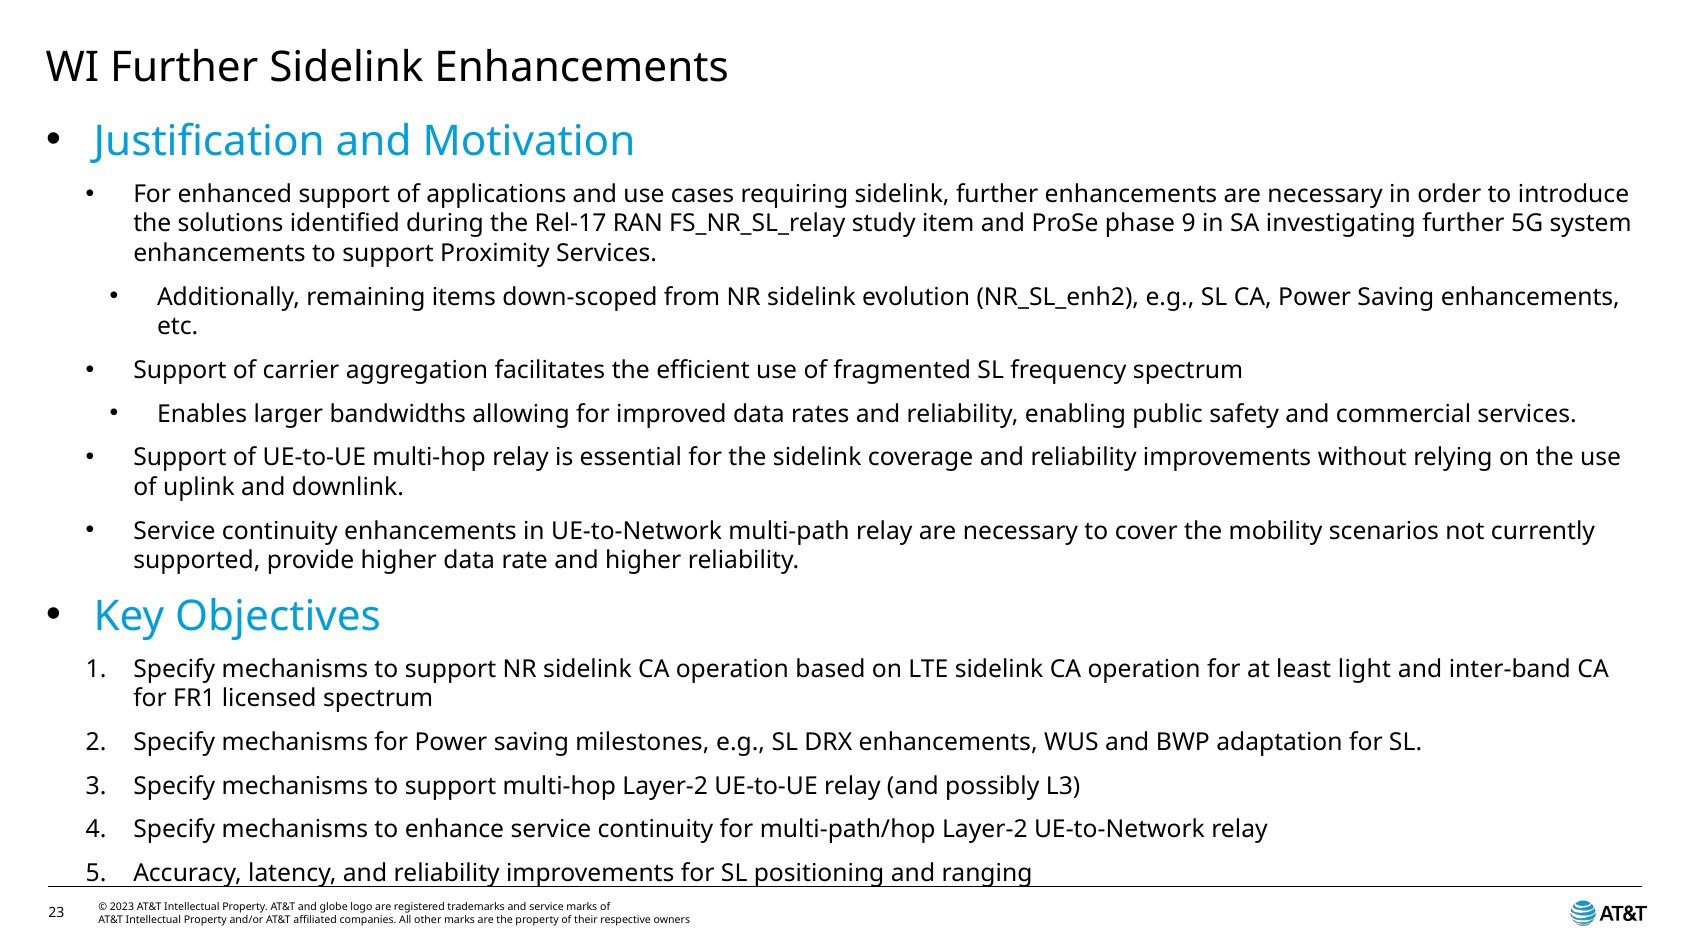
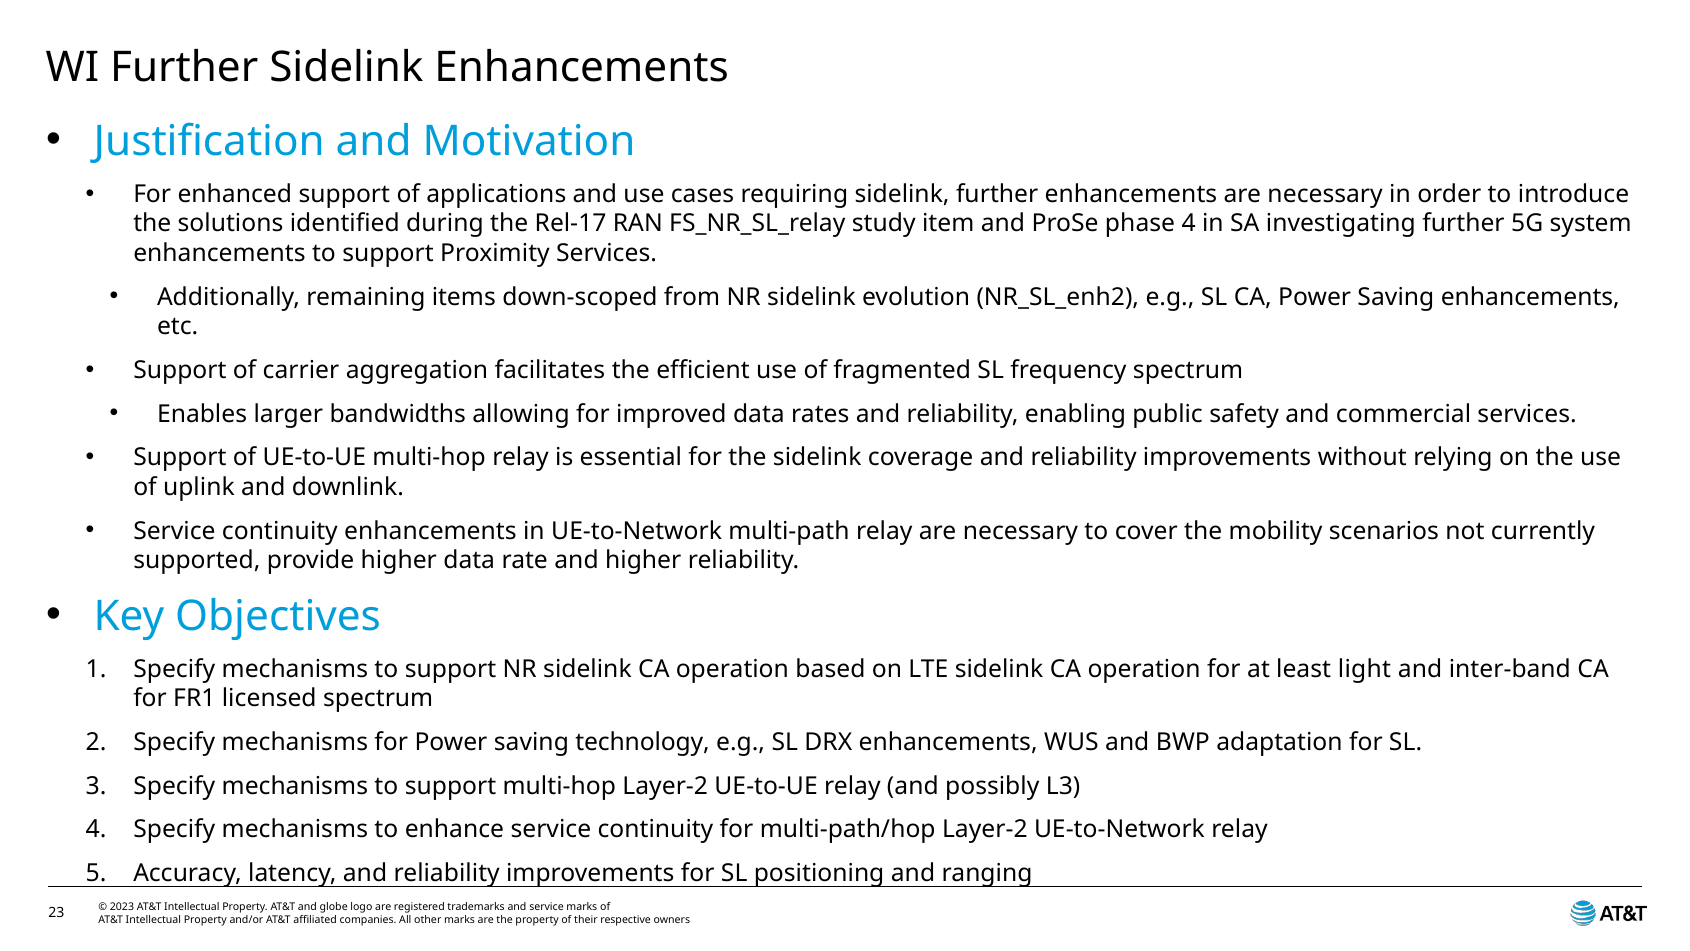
phase 9: 9 -> 4 (1189, 224)
milestones: milestones -> technology (643, 742)
